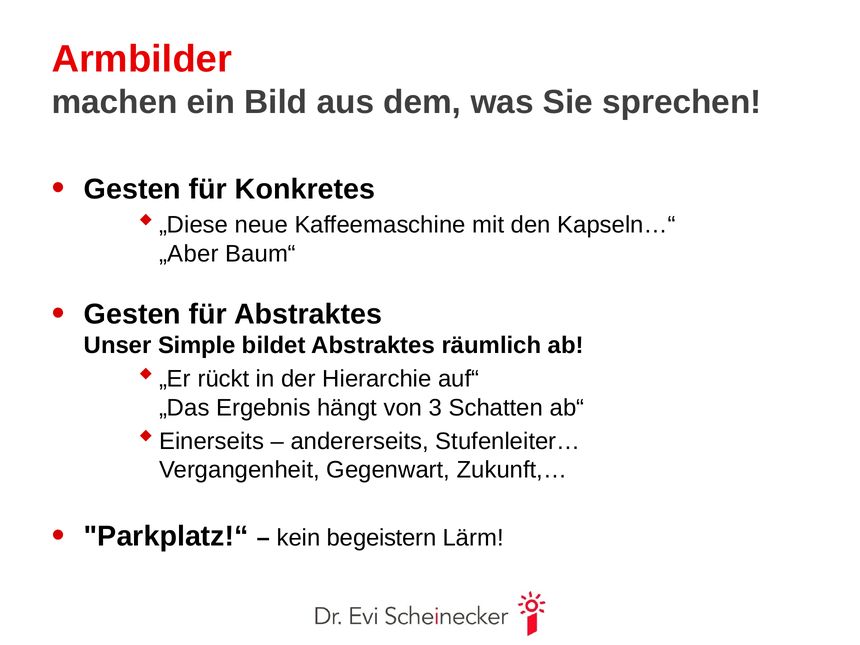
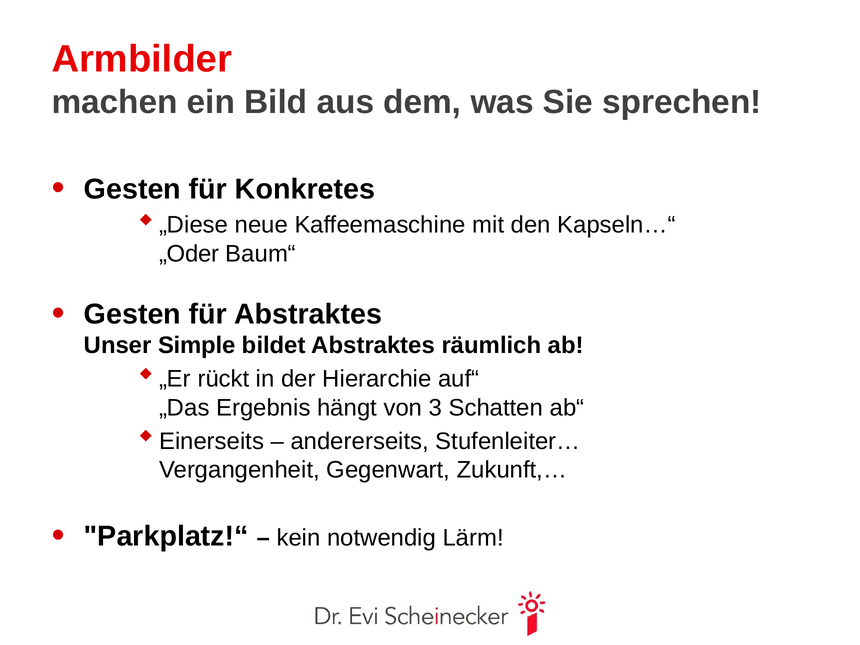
„Aber: „Aber -> „Oder (189, 254)
begeistern: begeistern -> notwendig (382, 538)
